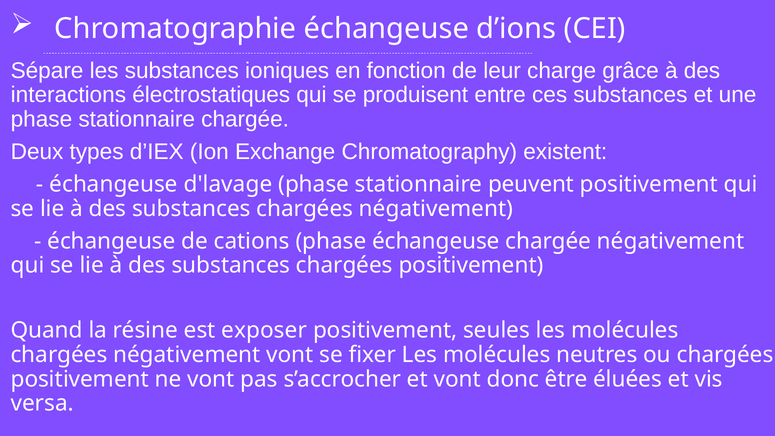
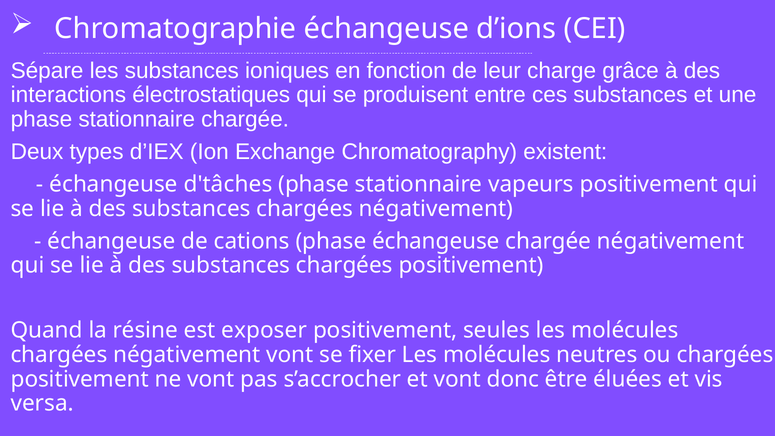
d'lavage: d'lavage -> d'tâches (228, 184)
peuvent: peuvent -> vapeurs (531, 184)
